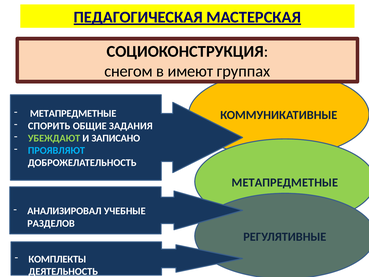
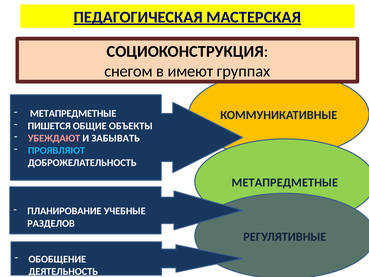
СПОРИТЬ: СПОРИТЬ -> ПИШЕТСЯ (49, 126)
ЗАДАНИЯ: ЗАДАНИЯ -> ОБЪЕКТЫ (131, 126)
УБЕЖДАЮТ colour: light green -> pink (54, 138)
ЗАПИСАНО: ЗАПИСАНО -> ЗАБЫВАТЬ (116, 138)
АНАЛИЗИРОВАЛ: АНАЛИЗИРОВАЛ -> ПЛАНИРОВАНИЕ (64, 211)
КОМПЛЕКТЫ: КОМПЛЕКТЫ -> ОБОБЩЕНИЕ (57, 259)
